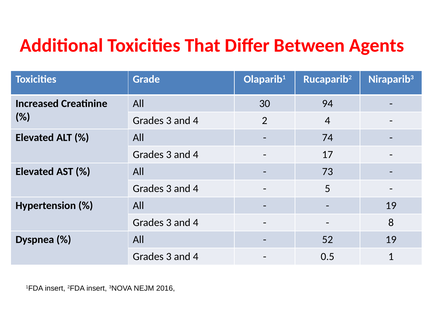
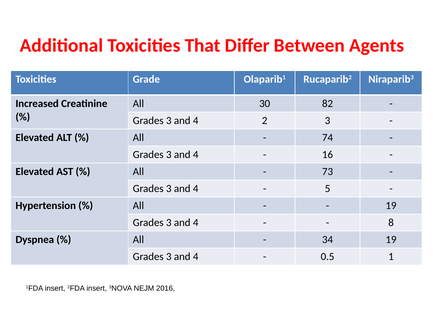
94: 94 -> 82 (328, 104)
2 4: 4 -> 3 (328, 121)
17: 17 -> 16 (328, 155)
52: 52 -> 34 (328, 240)
